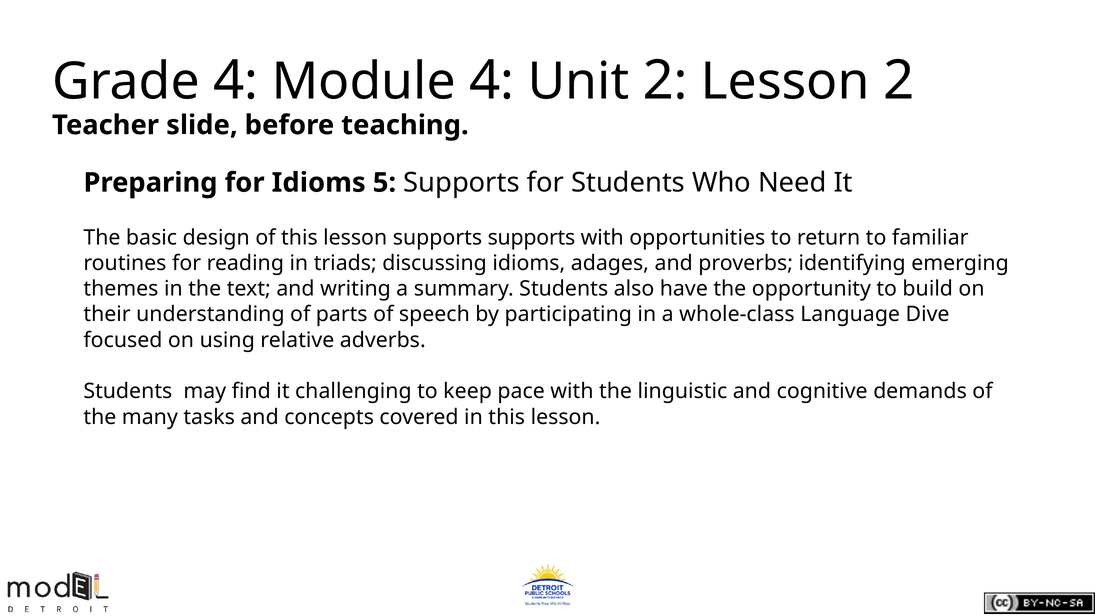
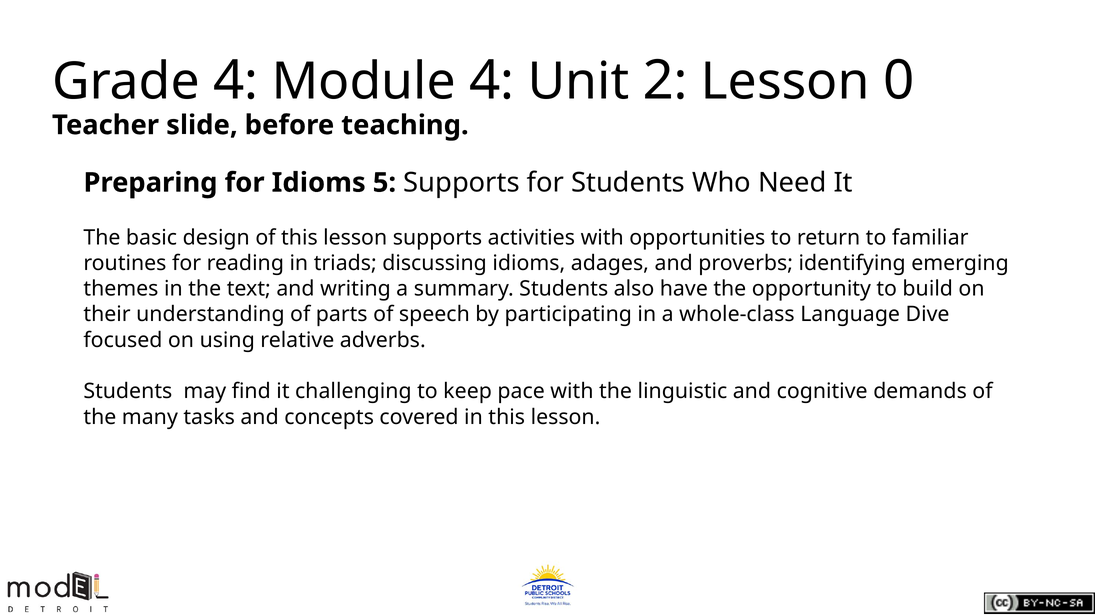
Lesson 2: 2 -> 0 (899, 81)
supports supports: supports -> activities (531, 238)
